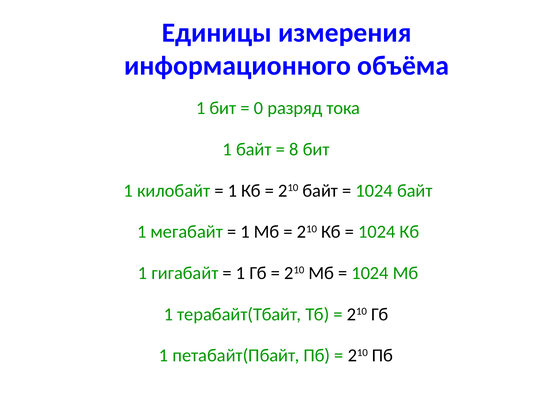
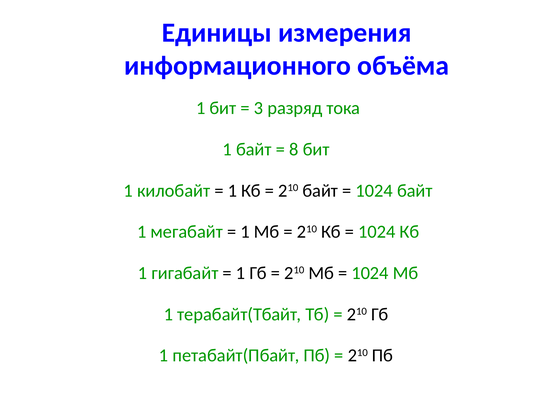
0: 0 -> 3 (259, 108)
